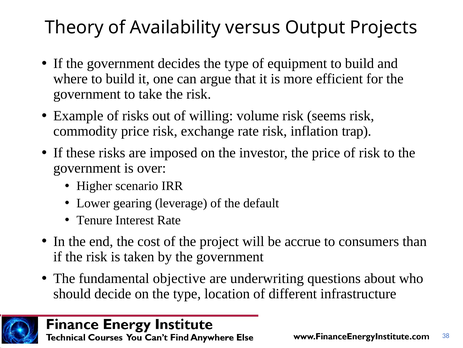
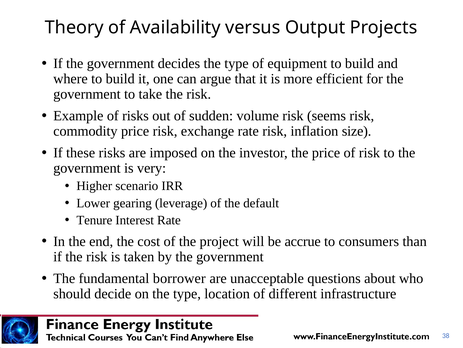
willing: willing -> sudden (211, 116)
trap: trap -> size (357, 131)
over: over -> very (152, 168)
objective: objective -> borrower (179, 278)
underwriting: underwriting -> unacceptable (267, 278)
